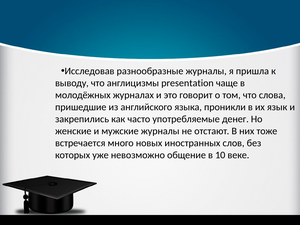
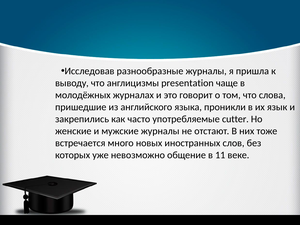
денег: денег -> cutter (235, 119)
10: 10 -> 11 (220, 155)
